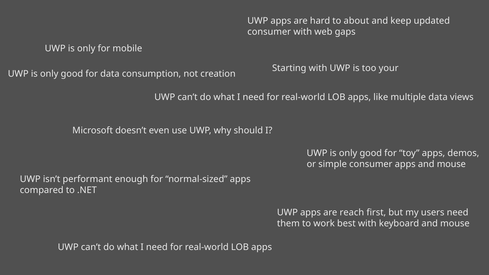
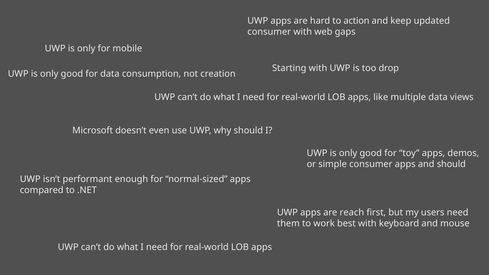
about: about -> action (357, 21)
your: your -> drop (389, 68)
apps and mouse: mouse -> should (451, 164)
